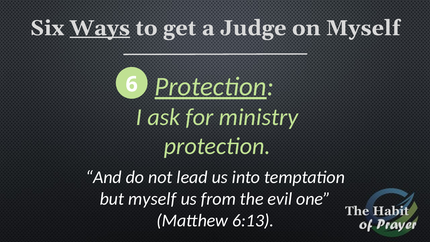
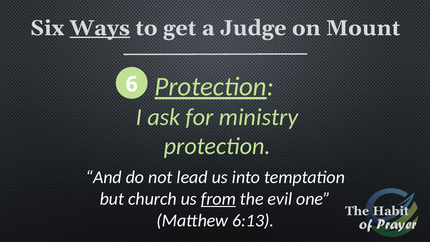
on Myself: Myself -> Mount (363, 28)
but myself: myself -> church (152, 199)
from underline: none -> present (218, 199)
